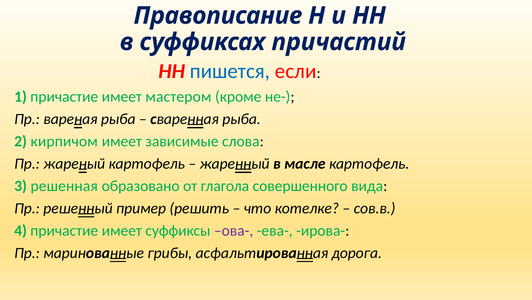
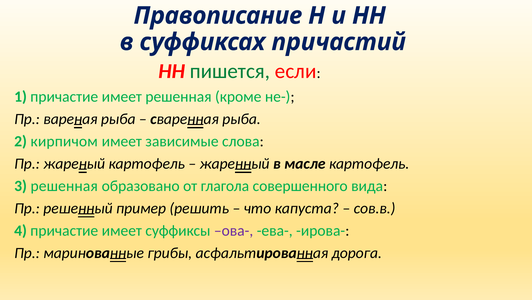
пишется colour: blue -> green (230, 71)
имеет мастером: мастером -> решенная (178, 96)
котелке: котелке -> капуста (307, 208)
